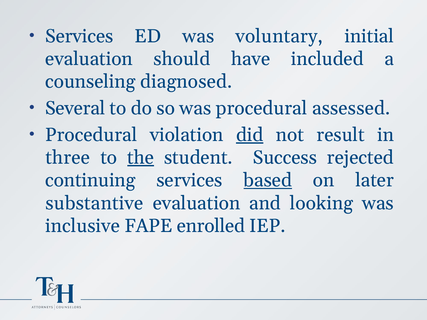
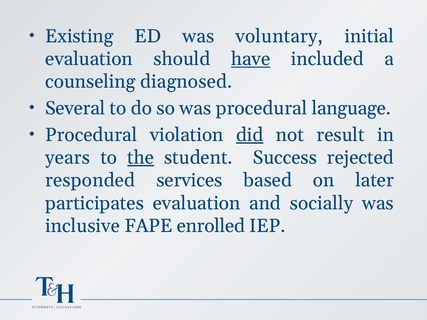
Services: Services -> Existing (79, 36)
have underline: none -> present (251, 59)
assessed: assessed -> language (351, 108)
three: three -> years (68, 158)
continuing: continuing -> responded (90, 180)
based underline: present -> none (268, 180)
substantive: substantive -> participates (95, 203)
looking: looking -> socially (321, 203)
